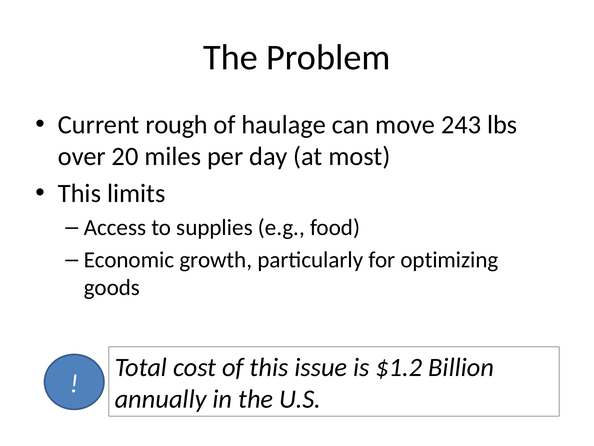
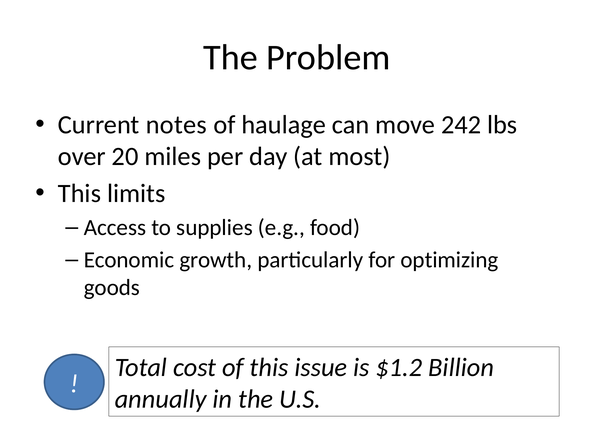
rough: rough -> notes (176, 125)
243: 243 -> 242 (461, 125)
